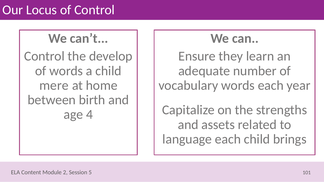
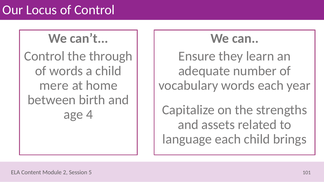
develop: develop -> through (111, 56)
